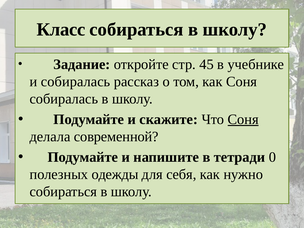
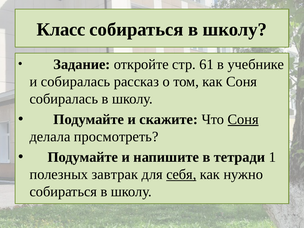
45: 45 -> 61 (207, 64)
современной: современной -> просмотреть (116, 137)
0: 0 -> 1 (272, 157)
одежды: одежды -> завтрак (115, 174)
себя underline: none -> present (181, 174)
